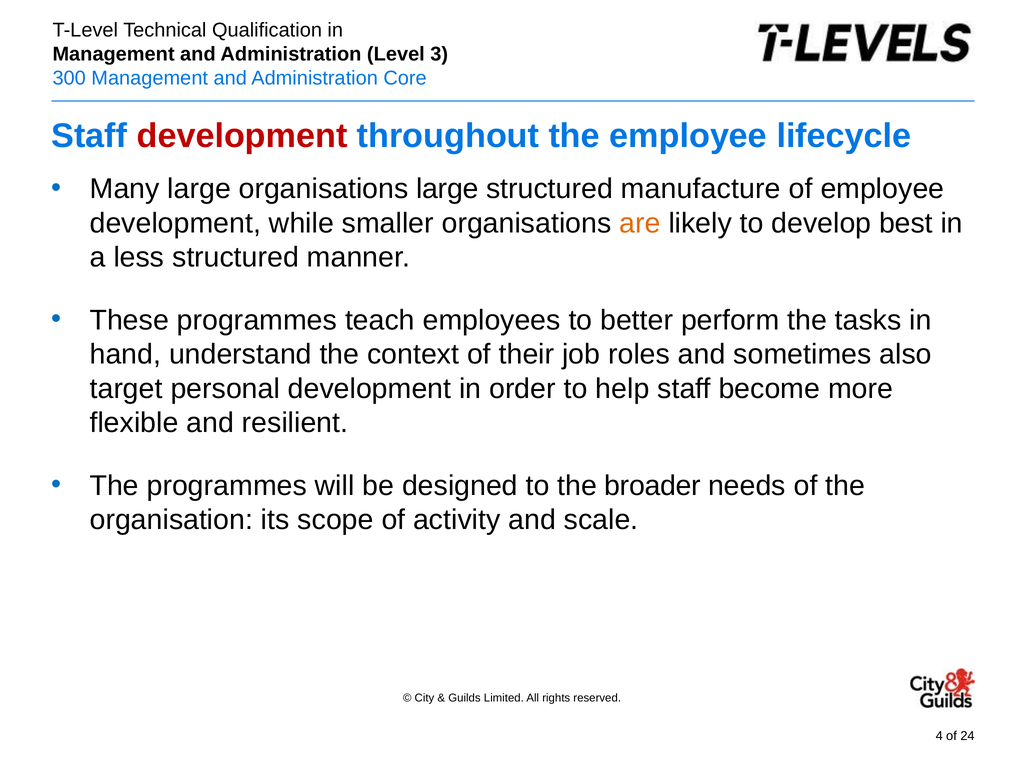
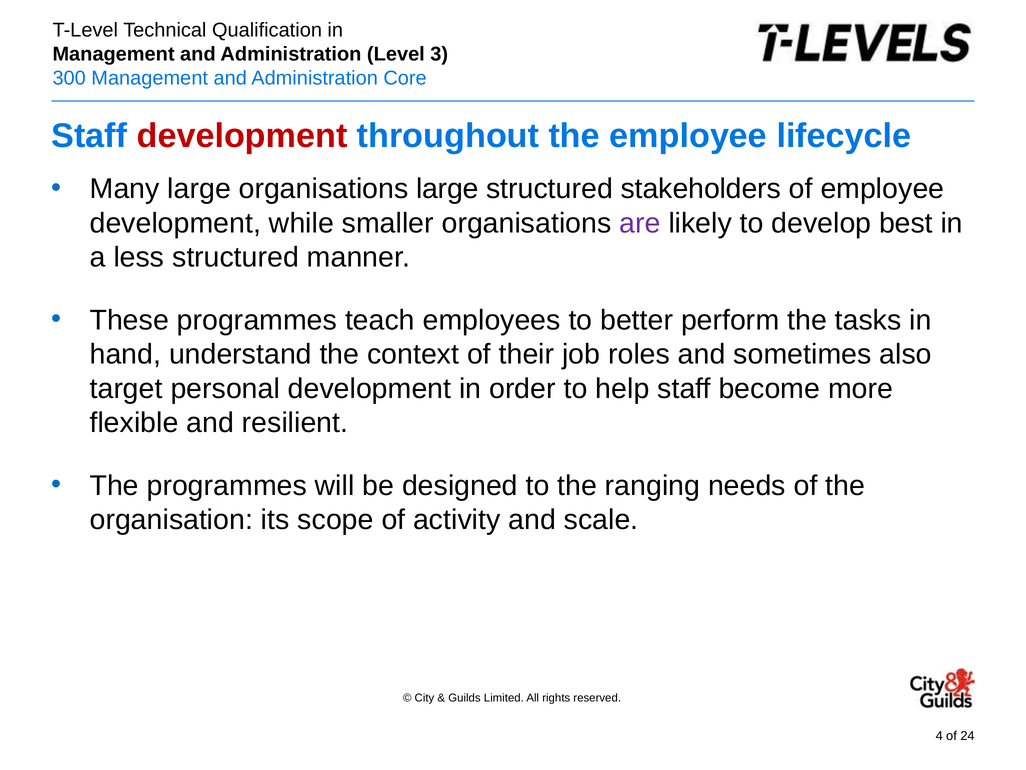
manufacture: manufacture -> stakeholders (701, 189)
are colour: orange -> purple (640, 223)
broader: broader -> ranging (653, 485)
